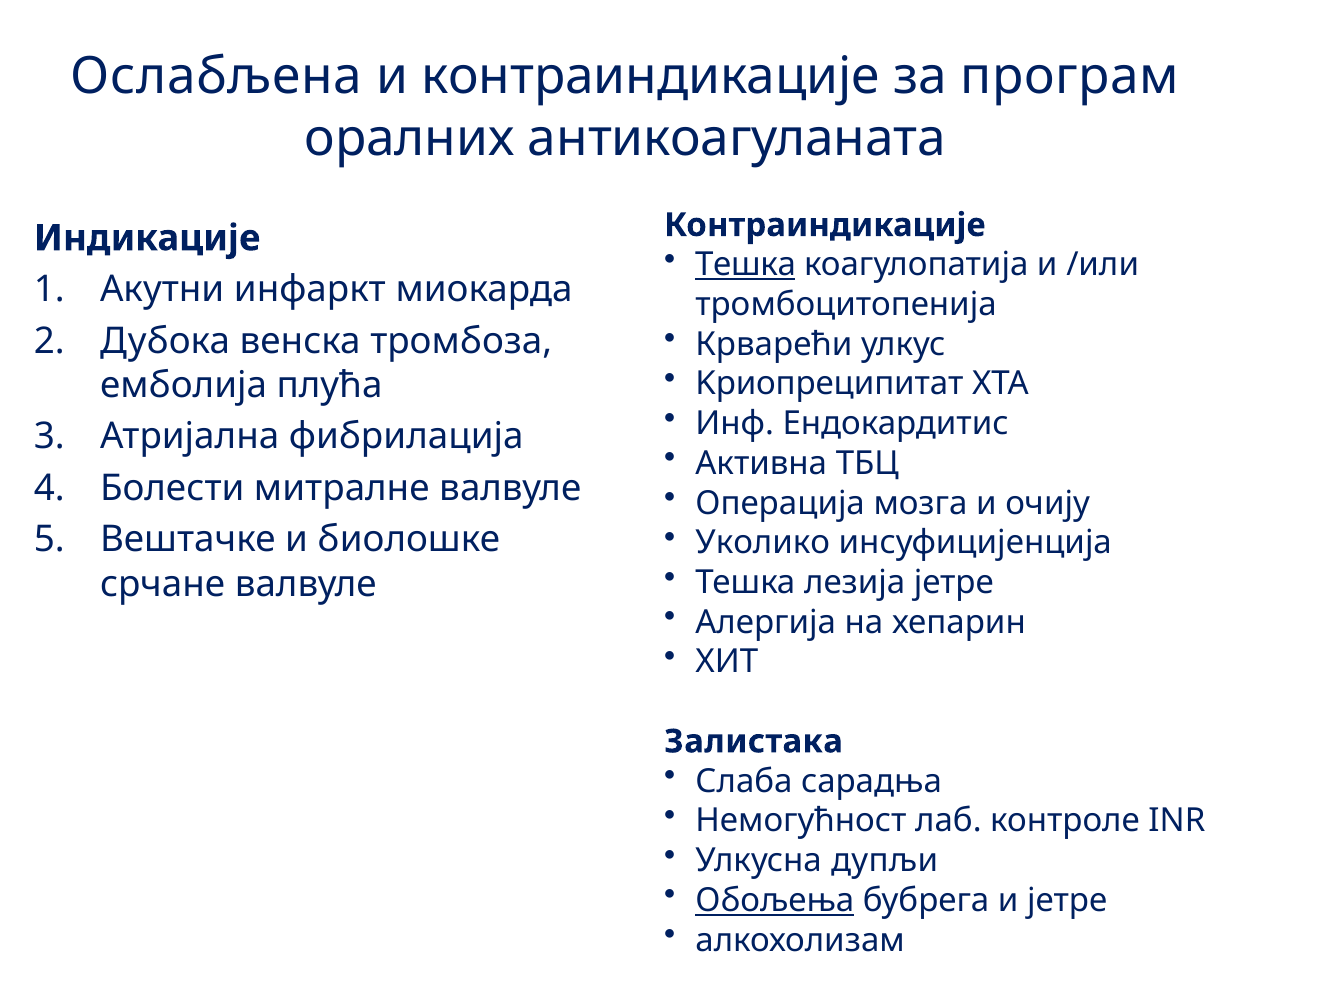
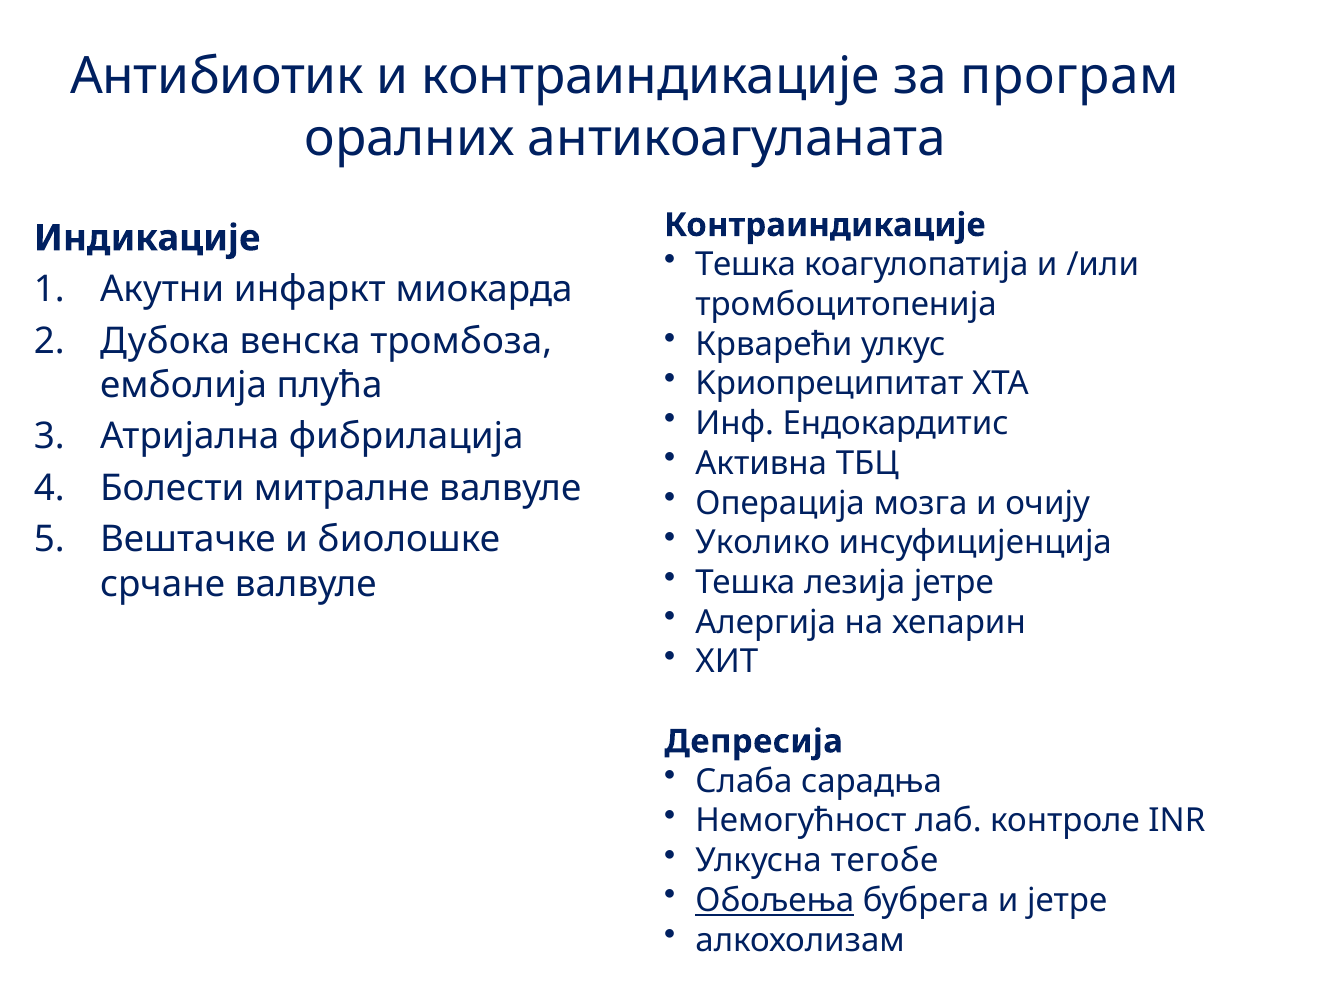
Ослабљена: Ослабљена -> Антибиотик (217, 76)
Тешка underline: present -> none (746, 265)
Залистака: Залистака -> Депресија (754, 741)
дупљи: дупљи -> тегобе (885, 860)
